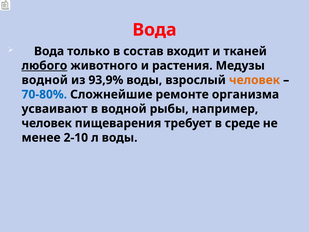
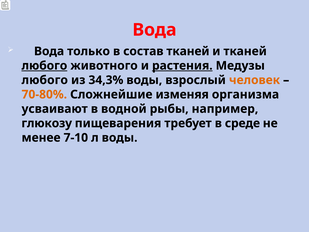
состав входит: входит -> тканей (188, 51)
растения underline: none -> present (182, 66)
водной: водной -> любого (45, 80)
93,9%: 93,9% -> 34,3% (106, 80)
70-80% colour: blue -> orange (44, 94)
ремонте: ремонте -> изменяя (182, 94)
человек: человек -> глюкозу (47, 123)
2-10: 2-10 -> 7-10 (76, 138)
